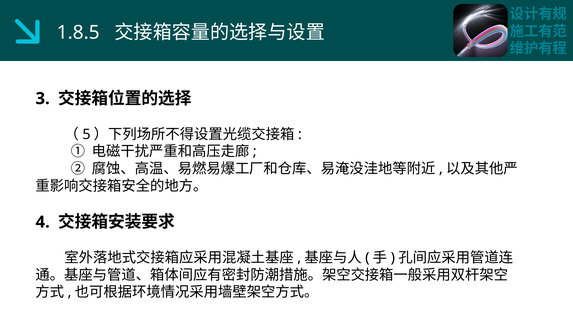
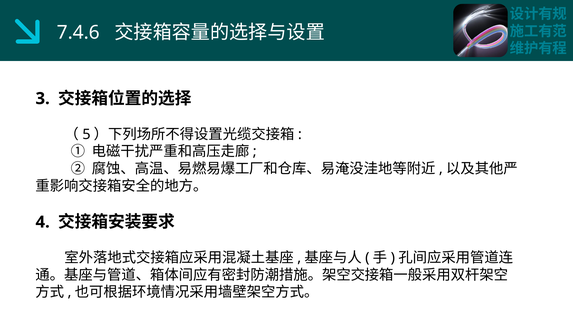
1.8.5: 1.8.5 -> 7.4.6 (78, 32)
